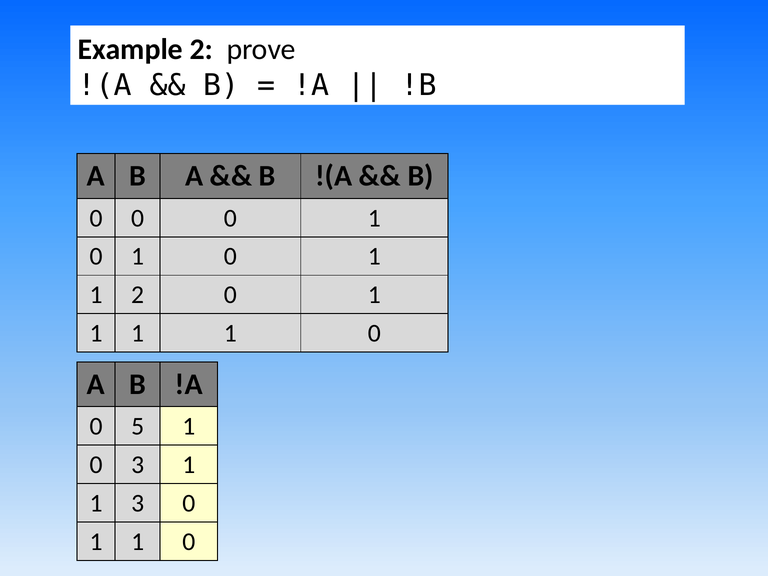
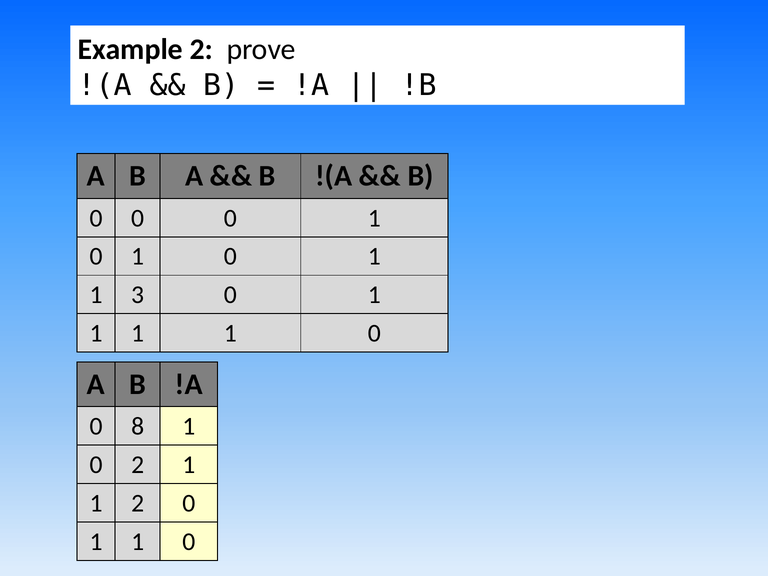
1 2: 2 -> 3 (138, 295)
5: 5 -> 8 (138, 426)
0 3: 3 -> 2 (138, 465)
1 3: 3 -> 2 (138, 503)
